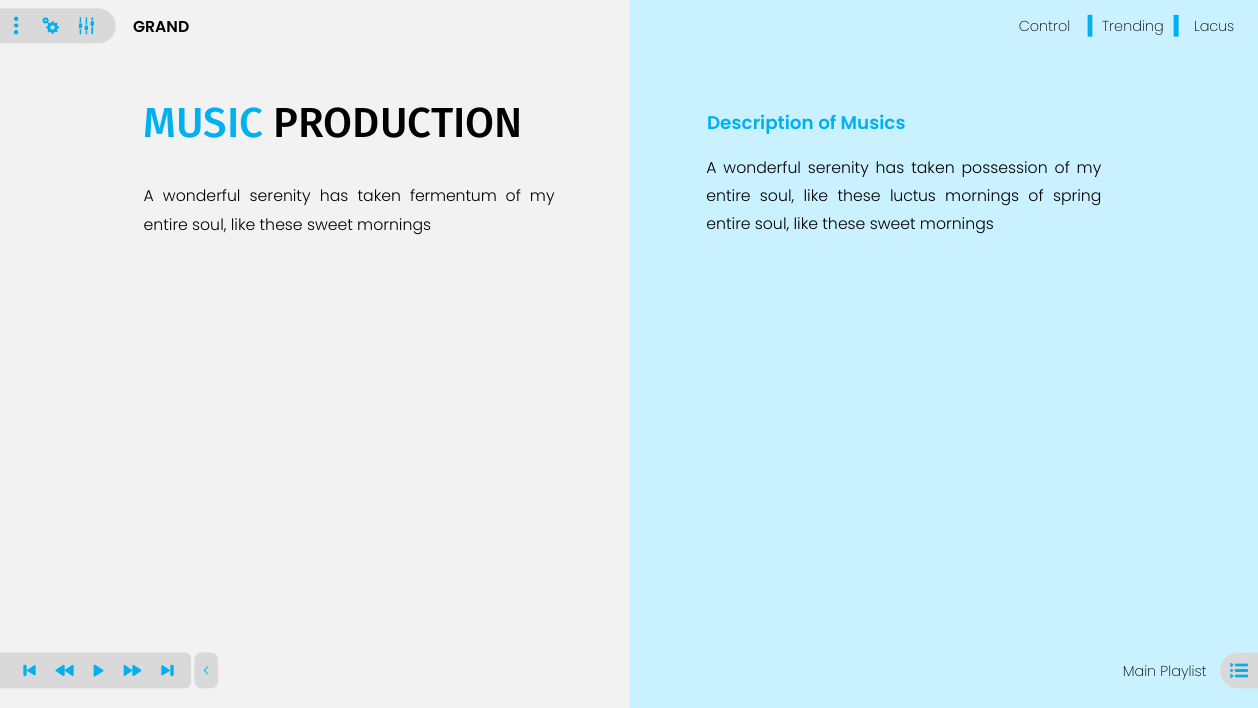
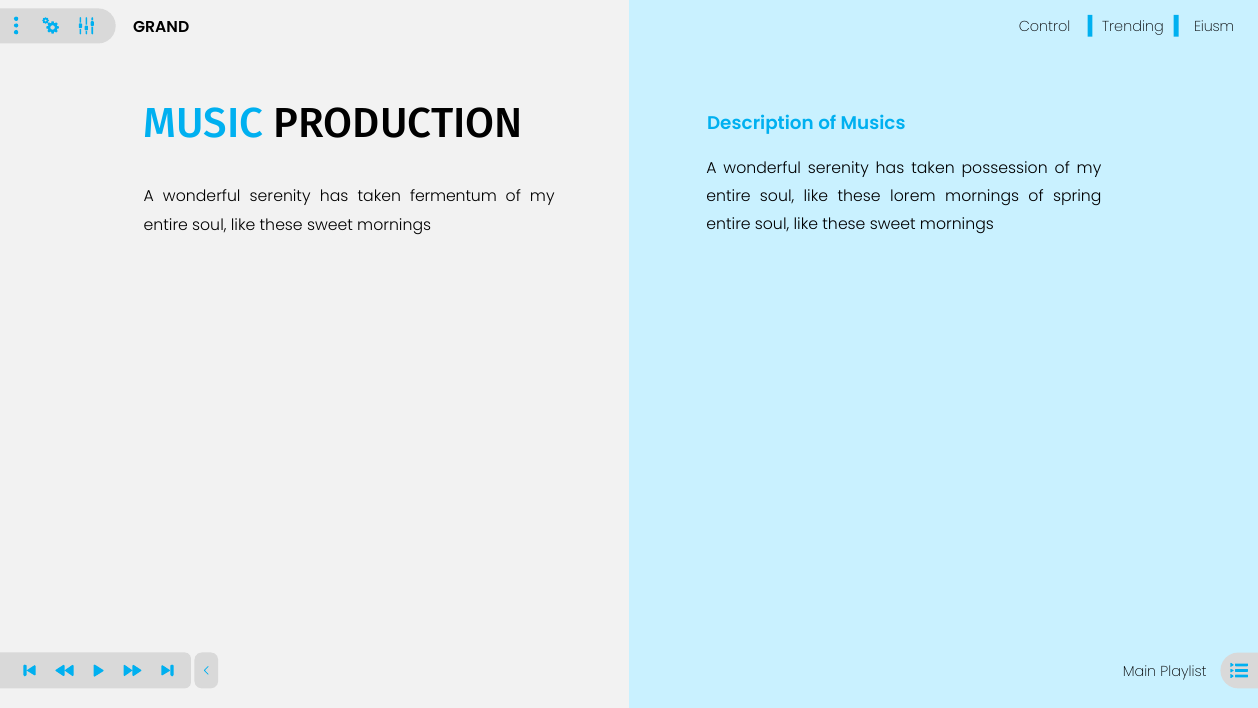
Lacus: Lacus -> Eiusm (1214, 26)
luctus: luctus -> lorem (913, 196)
